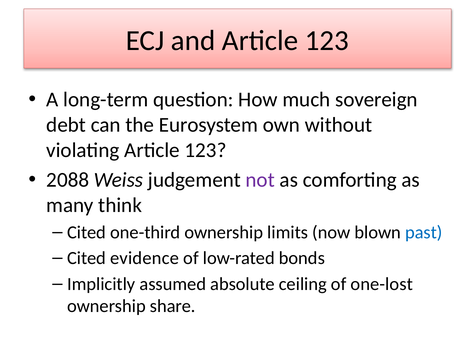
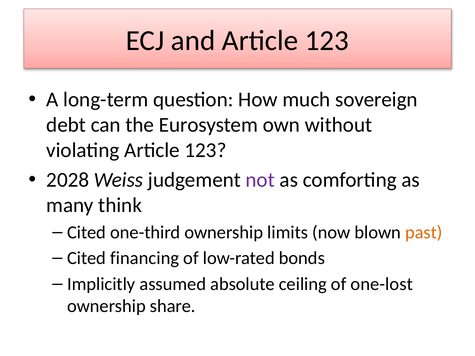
2088: 2088 -> 2028 (68, 180)
past colour: blue -> orange (424, 233)
evidence: evidence -> financing (145, 258)
